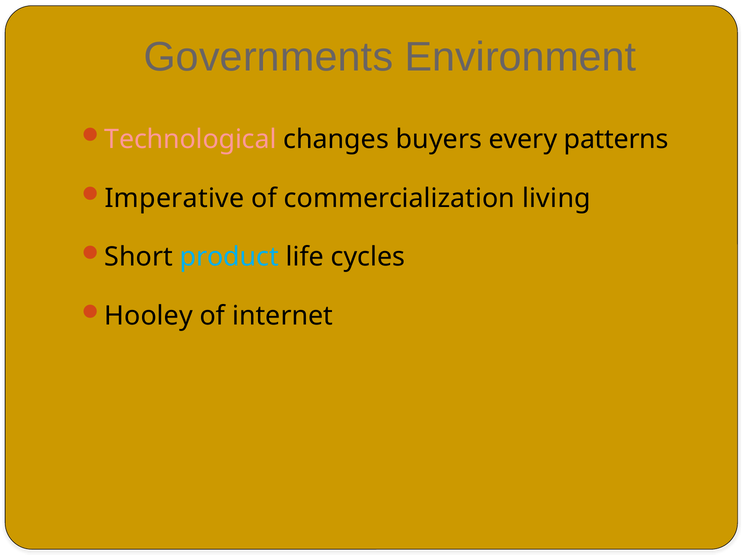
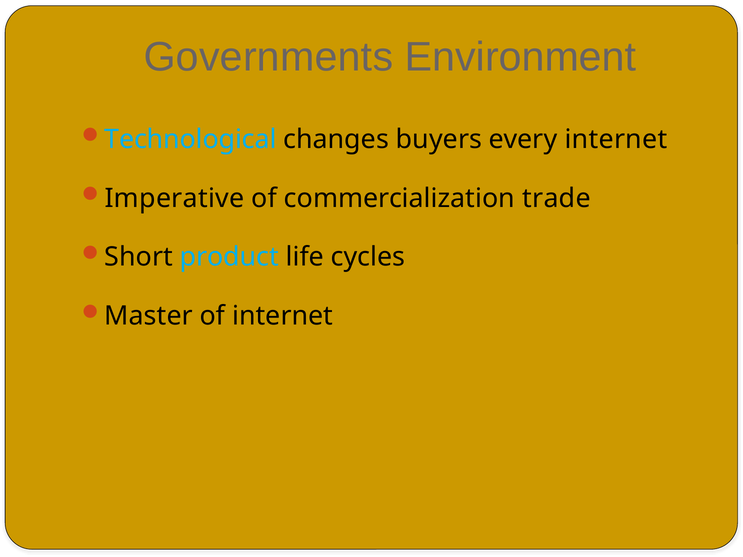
Technological colour: pink -> light blue (191, 139)
every patterns: patterns -> internet (616, 139)
living: living -> trade (556, 198)
Hooley: Hooley -> Master (149, 316)
